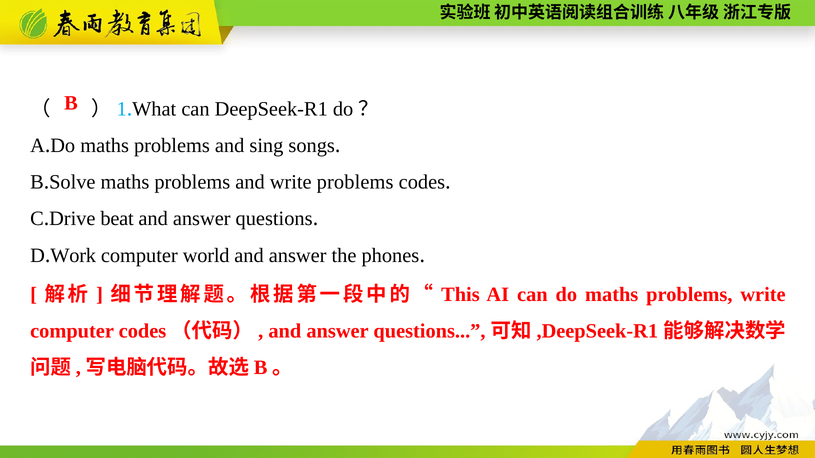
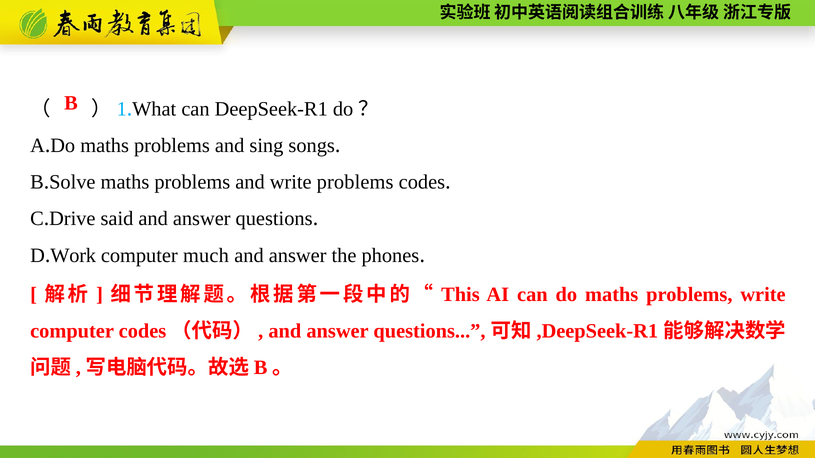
beat: beat -> said (117, 219)
world: world -> much (206, 256)
